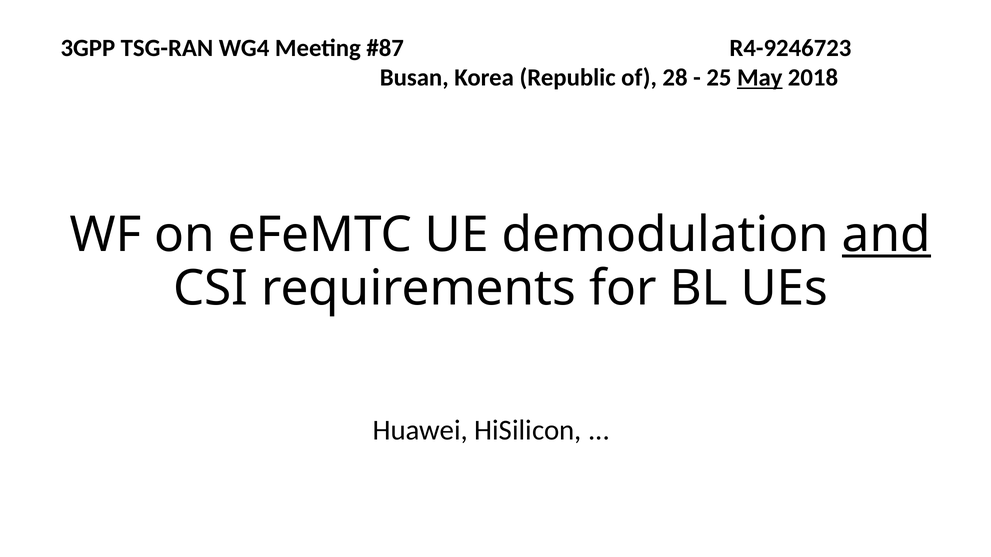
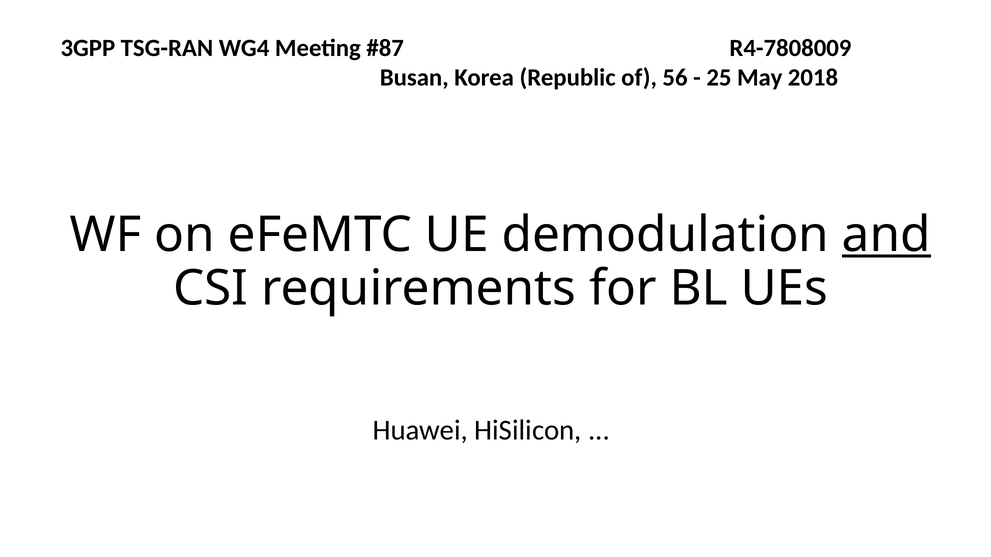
R4-9246723: R4-9246723 -> R4-7808009 (790, 48)
28: 28 -> 56 (675, 78)
May underline: present -> none (760, 78)
